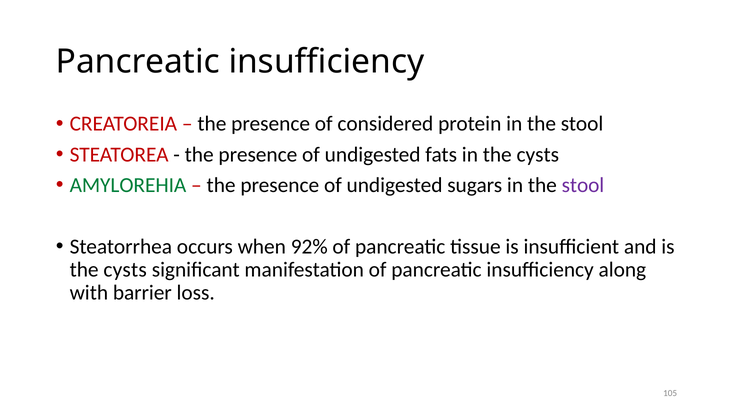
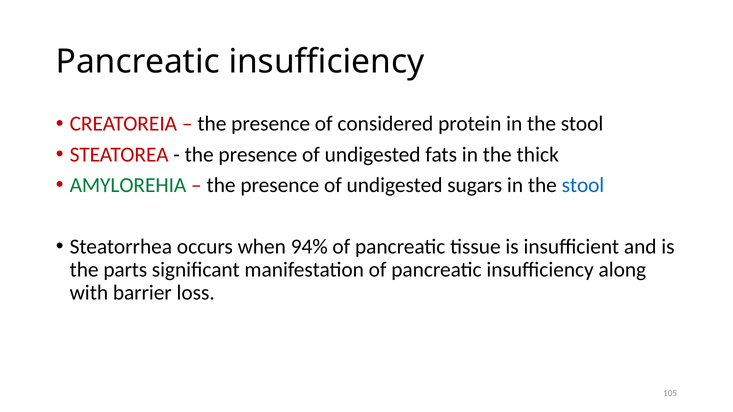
in the cysts: cysts -> thick (538, 155)
stool colour: purple -> blue (583, 185)
92%: 92% -> 94% (309, 247)
cysts: cysts -> parts (125, 270)
